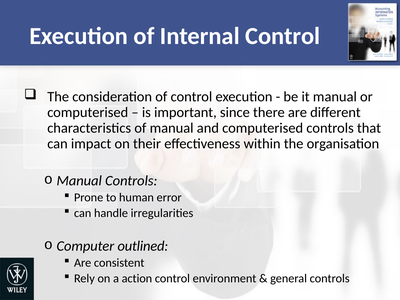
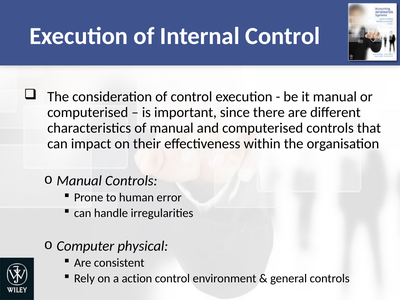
outlined: outlined -> physical (143, 246)
